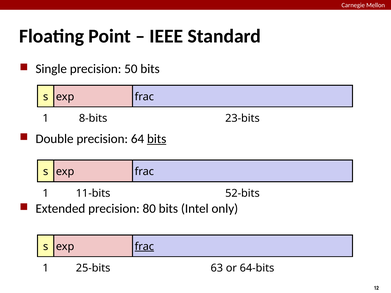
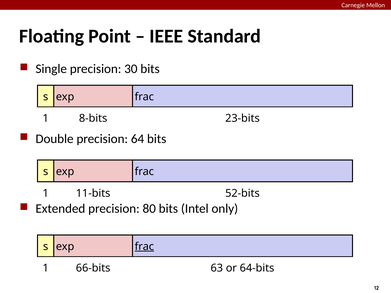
50: 50 -> 30 (131, 69)
bits underline: present -> none (157, 139)
25-bits: 25-bits -> 66-bits (93, 268)
